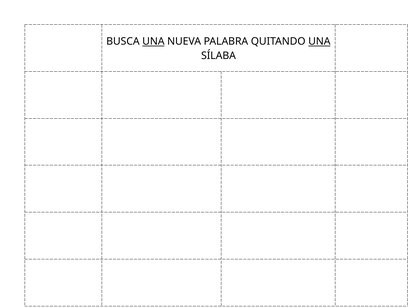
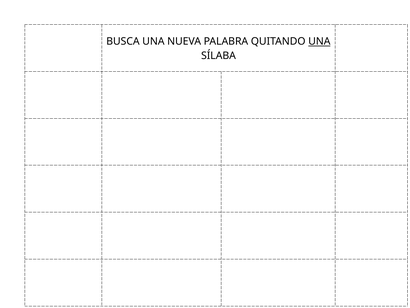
UNA underline: present -> none (153, 41)
